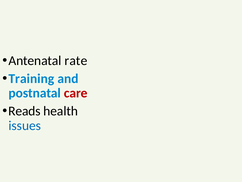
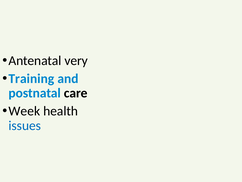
rate: rate -> very (76, 60)
care colour: red -> black (76, 93)
Reads: Reads -> Week (24, 111)
